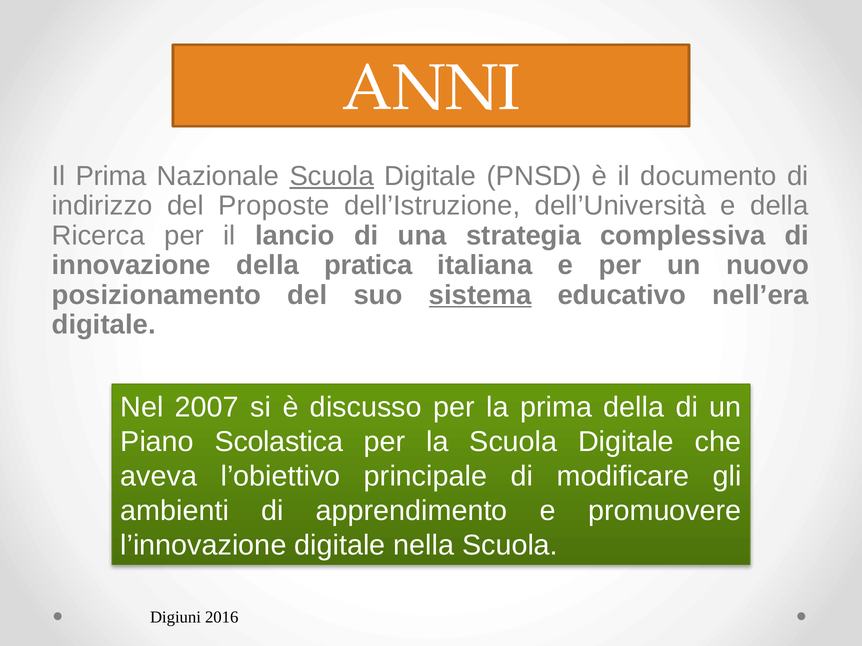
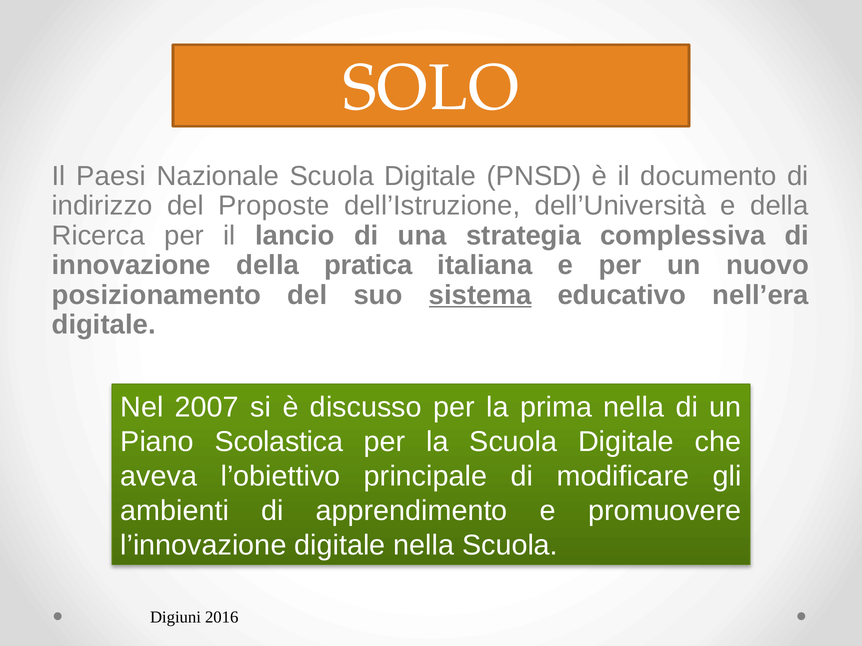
ANNI: ANNI -> SOLO (431, 88)
Il Prima: Prima -> Paesi (111, 176)
Scuola underline: present -> none (332, 176)
prima della: della -> nella (634, 408)
